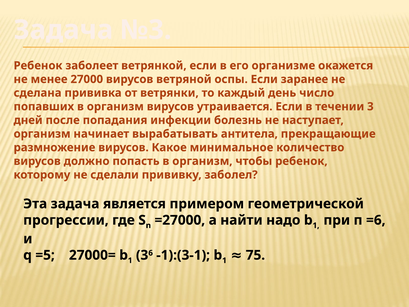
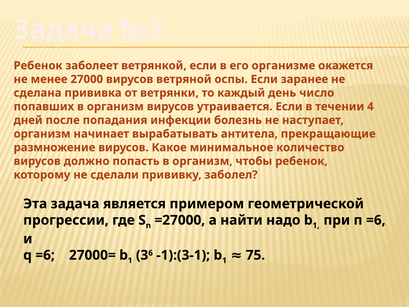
течении 3: 3 -> 4 (370, 106)
q =5: =5 -> =6 (45, 255)
